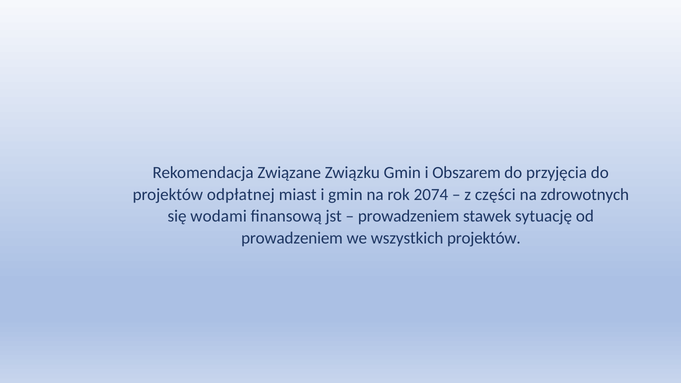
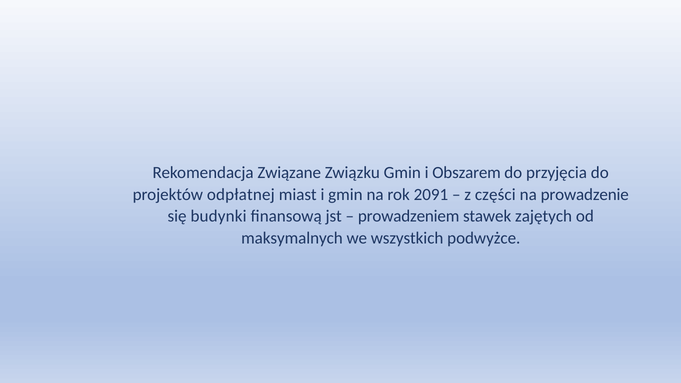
2074: 2074 -> 2091 (431, 195)
zdrowotnych: zdrowotnych -> prowadzenie (585, 195)
wodami: wodami -> budynki (219, 216)
sytuację: sytuację -> zajętych (544, 216)
prowadzeniem: prowadzeniem -> maksymalnych (292, 238)
wszystkich projektów: projektów -> podwyżce (484, 238)
